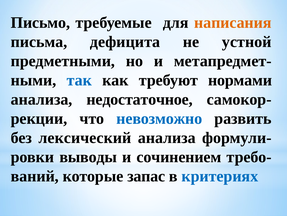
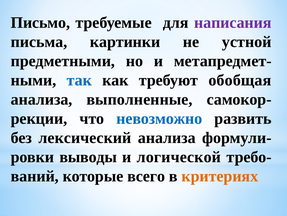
написания colour: orange -> purple (233, 23)
дефицита: дефицита -> картинки (125, 42)
нормами: нормами -> обобщая (240, 80)
недостаточное: недостаточное -> выполненные (139, 99)
сочинением: сочинением -> логической (179, 156)
запас: запас -> всего (146, 176)
критериях colour: blue -> orange (220, 176)
